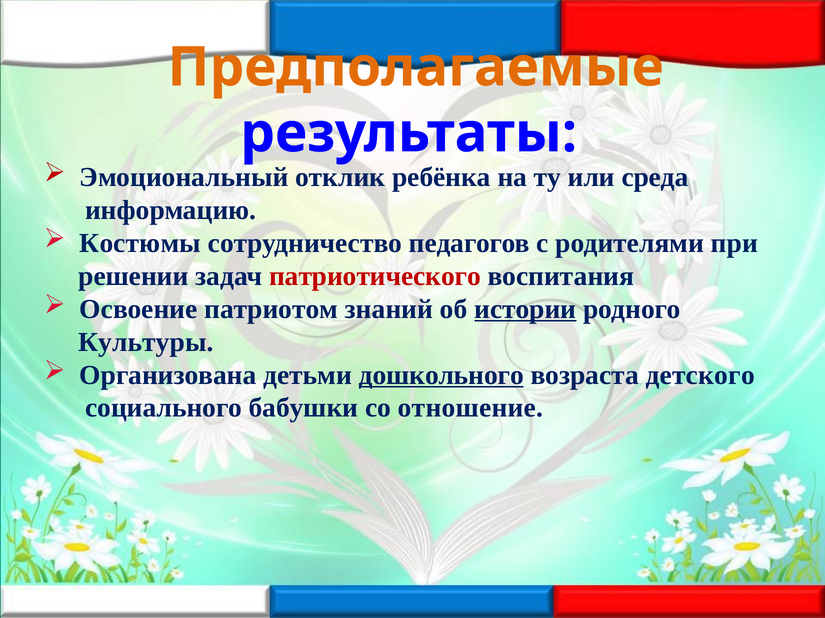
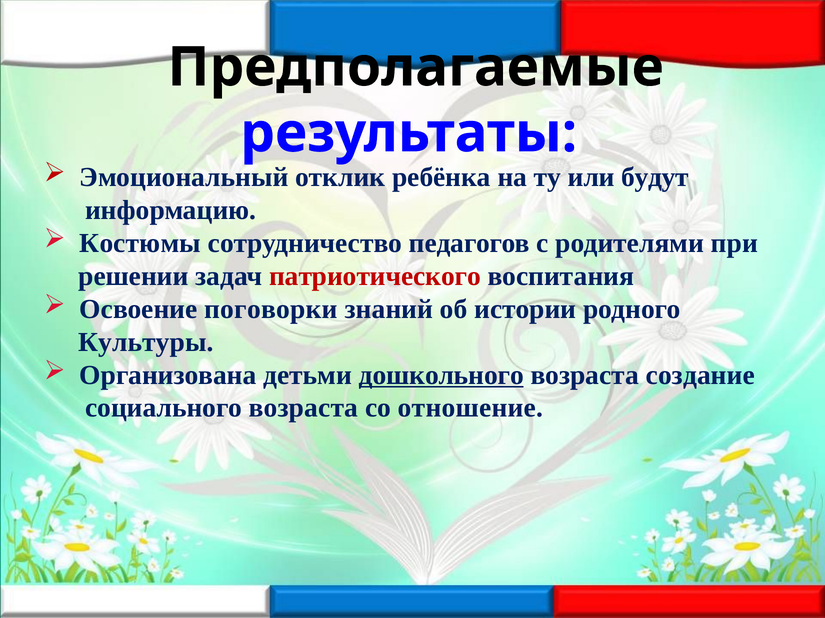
Предполагаемые colour: orange -> black (416, 67)
среда: среда -> будут (655, 177)
патриотом: патриотом -> поговорки (271, 309)
истории underline: present -> none (525, 309)
детского: детского -> создание (700, 375)
социального бабушки: бабушки -> возраста (303, 408)
